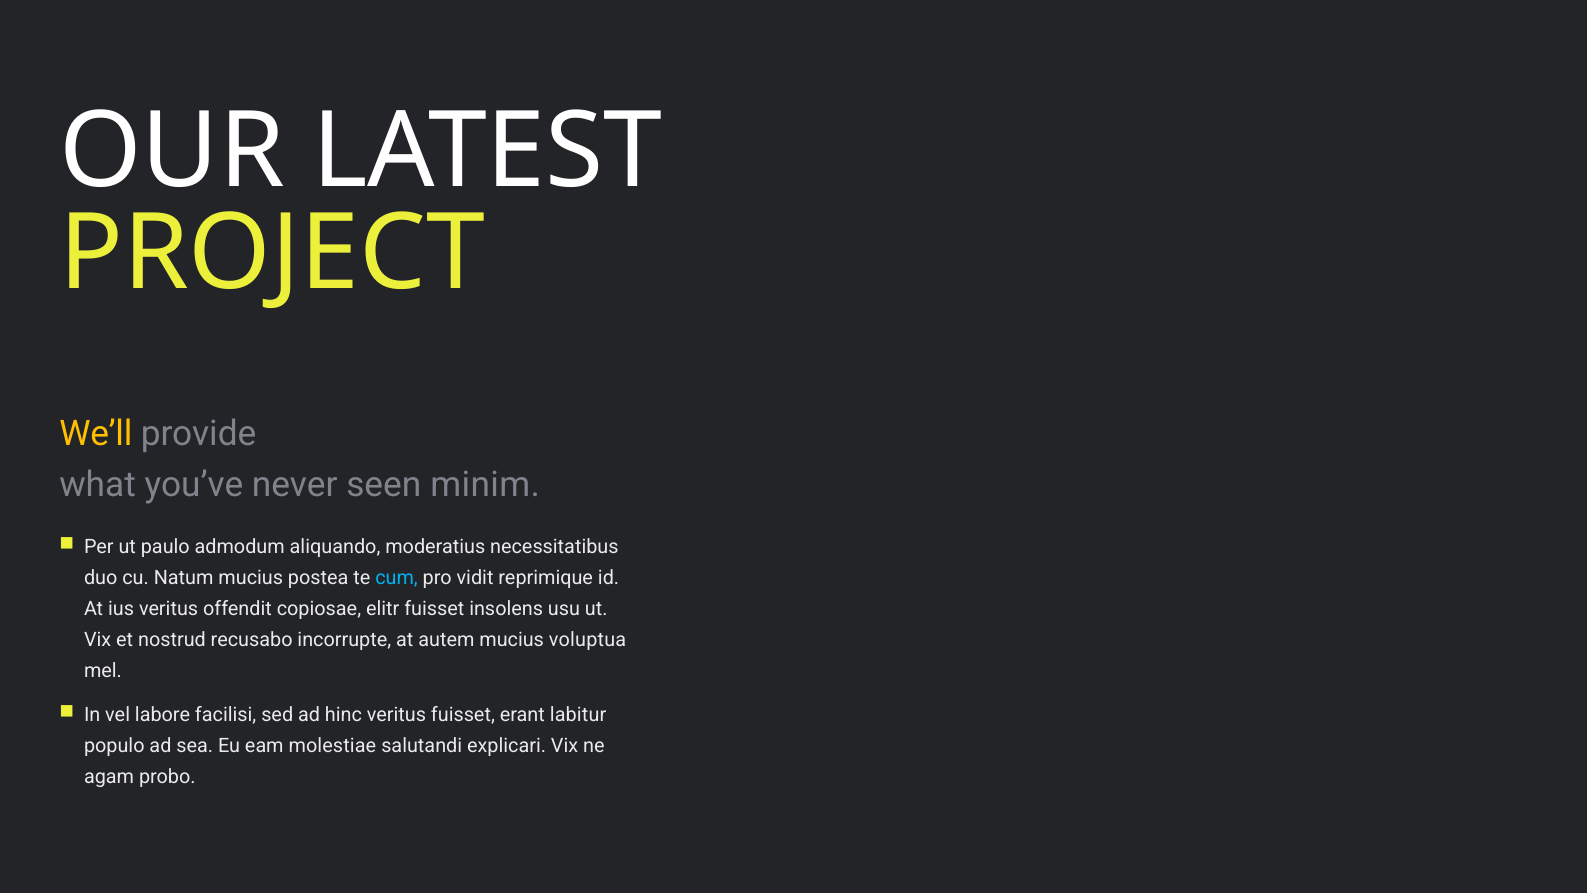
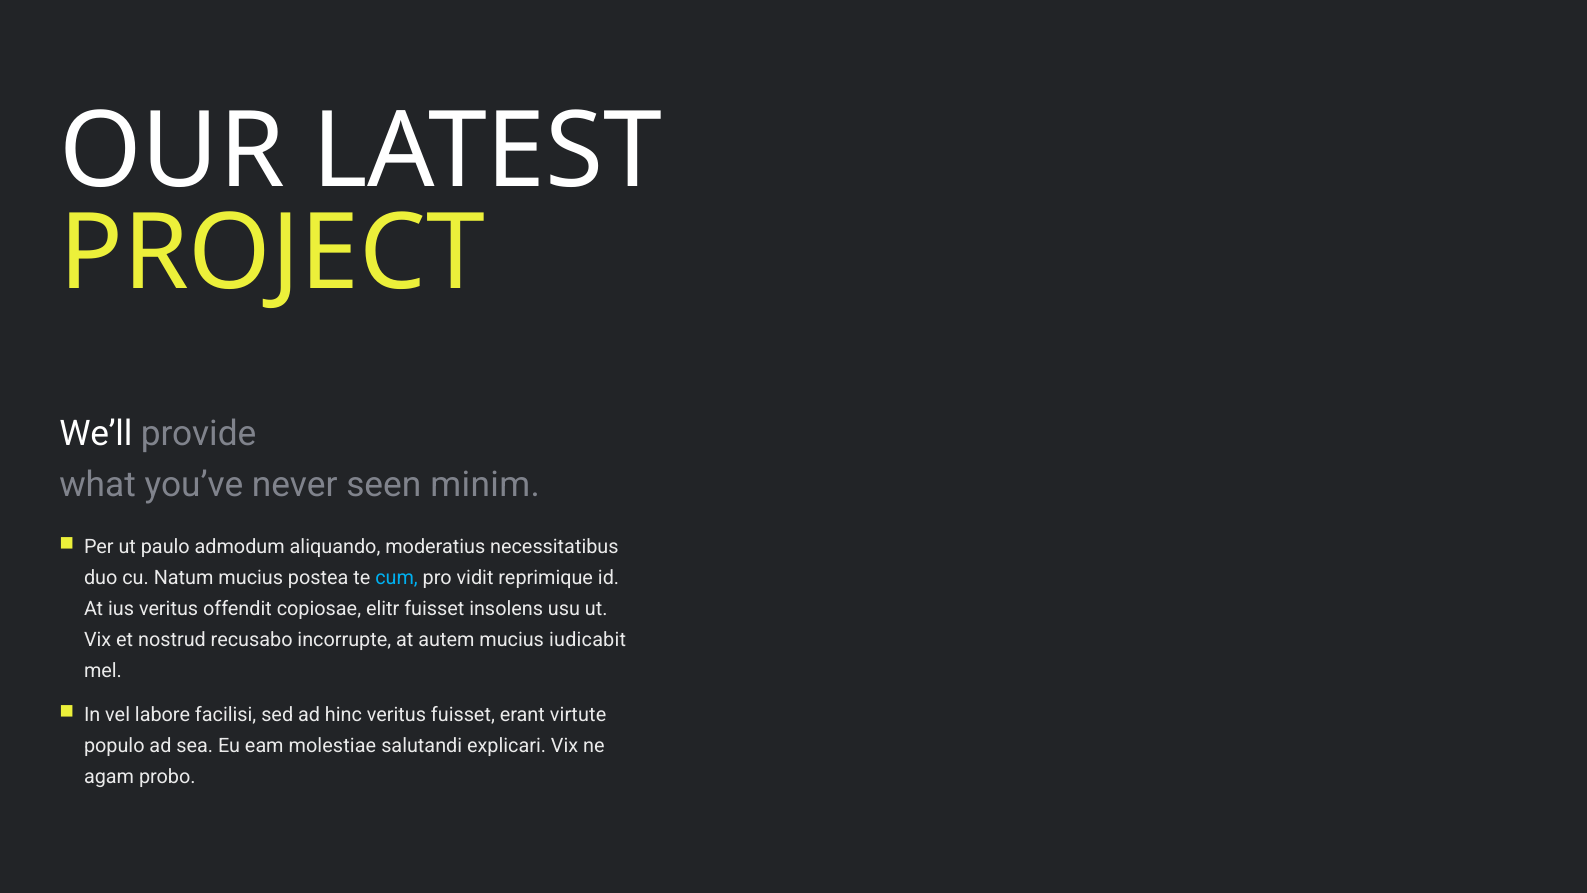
We’ll colour: yellow -> white (96, 434)
voluptua: voluptua -> iudicabit (588, 640)
labitur: labitur -> virtute (578, 715)
